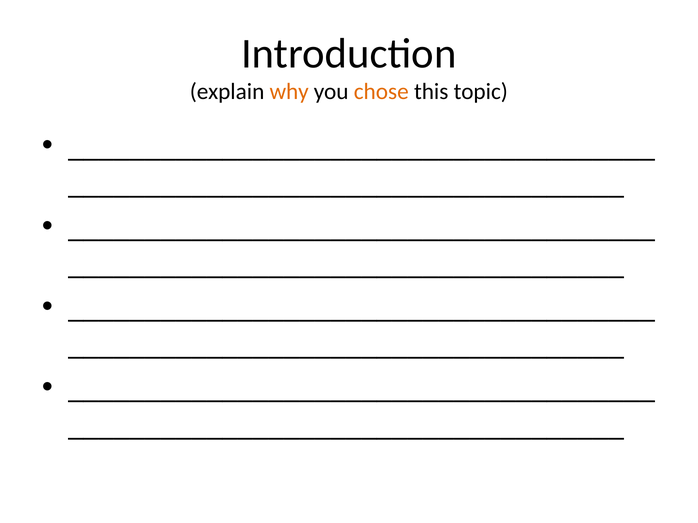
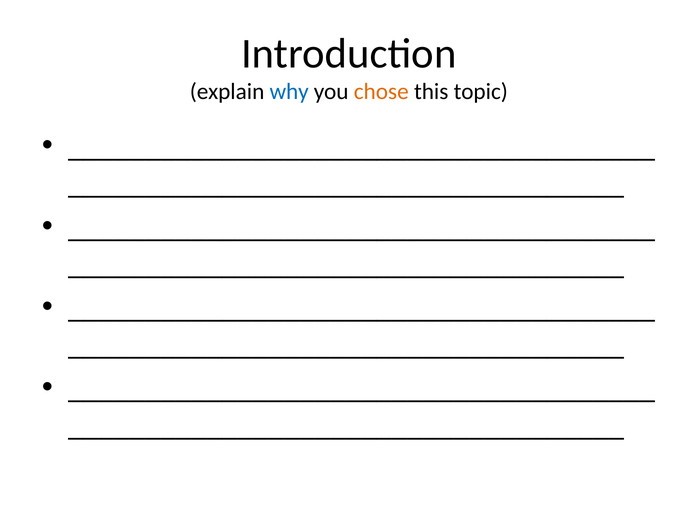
why colour: orange -> blue (289, 92)
